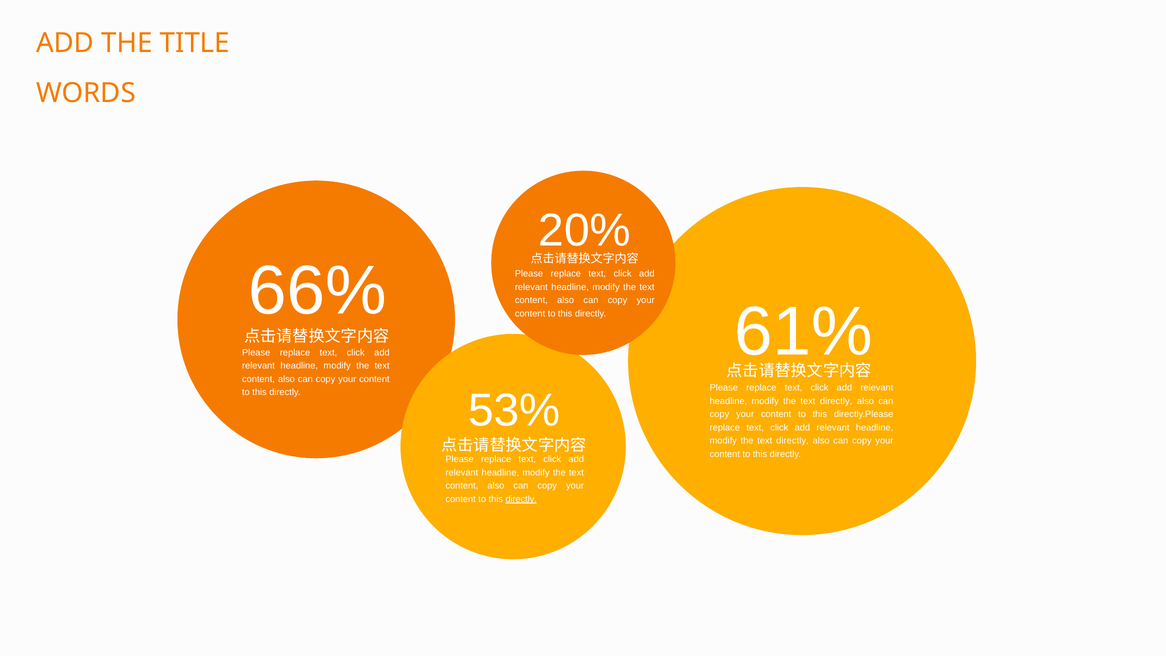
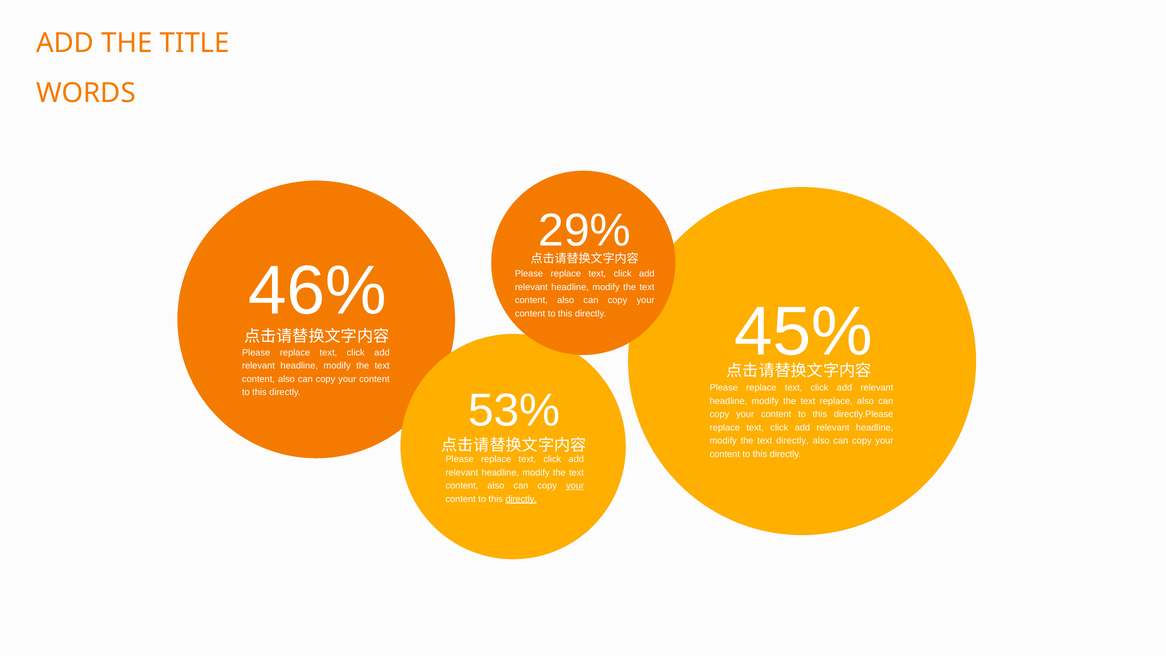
20%: 20% -> 29% (585, 231)
66%: 66% -> 46% (318, 291)
61%: 61% -> 45% (803, 332)
directly: directly -> replace (836, 401)
your underline: none -> present (575, 486)
